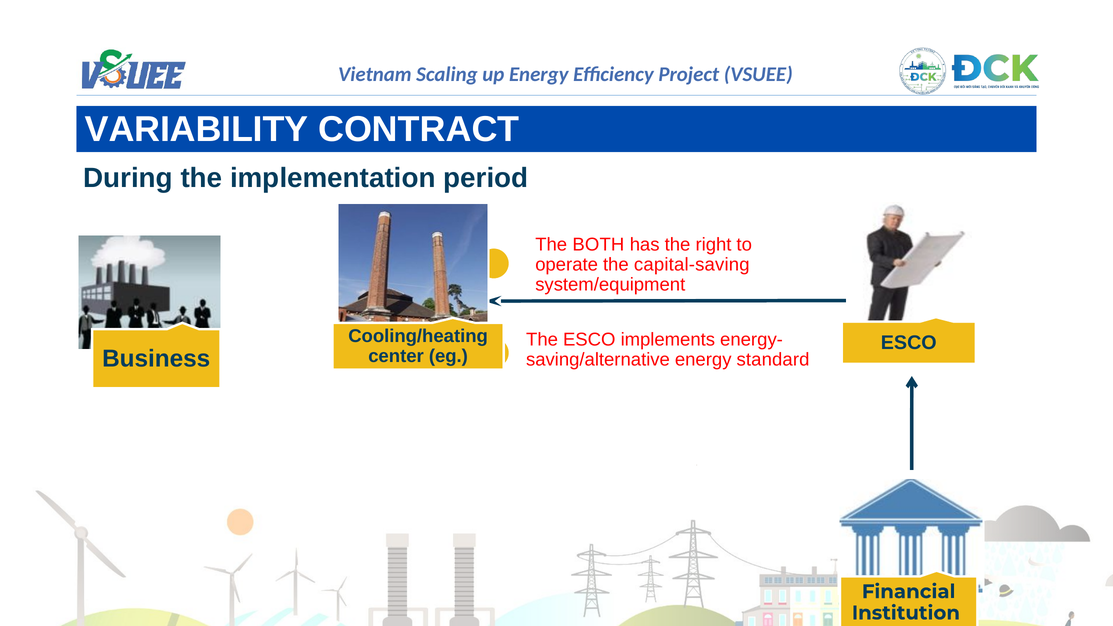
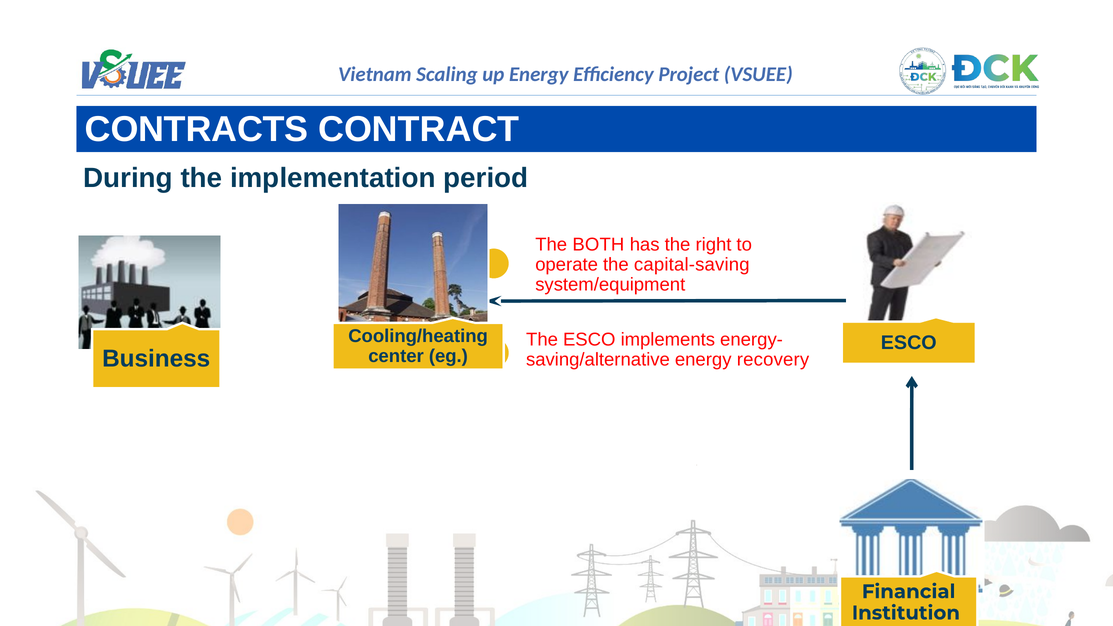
VARIABILITY: VARIABILITY -> CONTRACTS (197, 129)
standard: standard -> recovery (773, 360)
